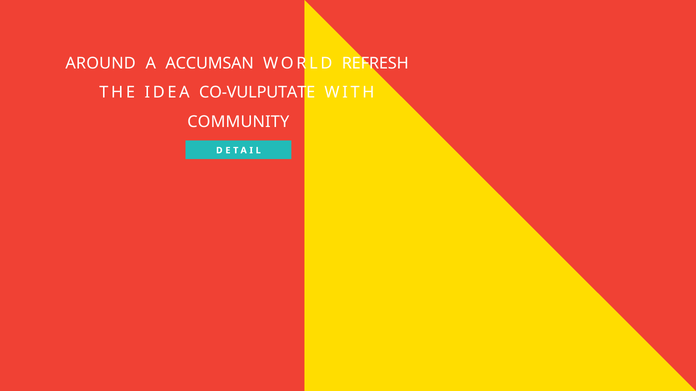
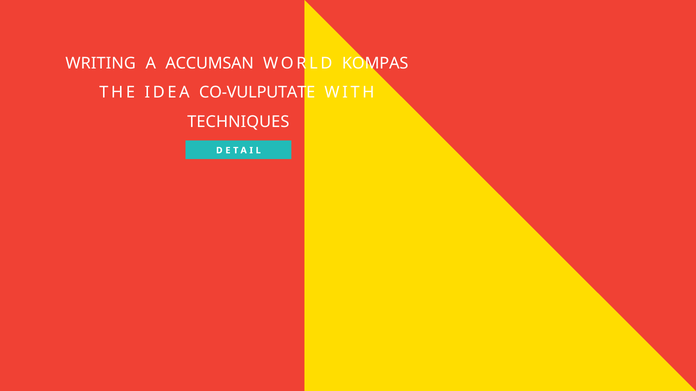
AROUND: AROUND -> WRITING (101, 63)
REFRESH: REFRESH -> KOMPAS (375, 63)
COMMUNITY: COMMUNITY -> TECHNIQUES (238, 122)
